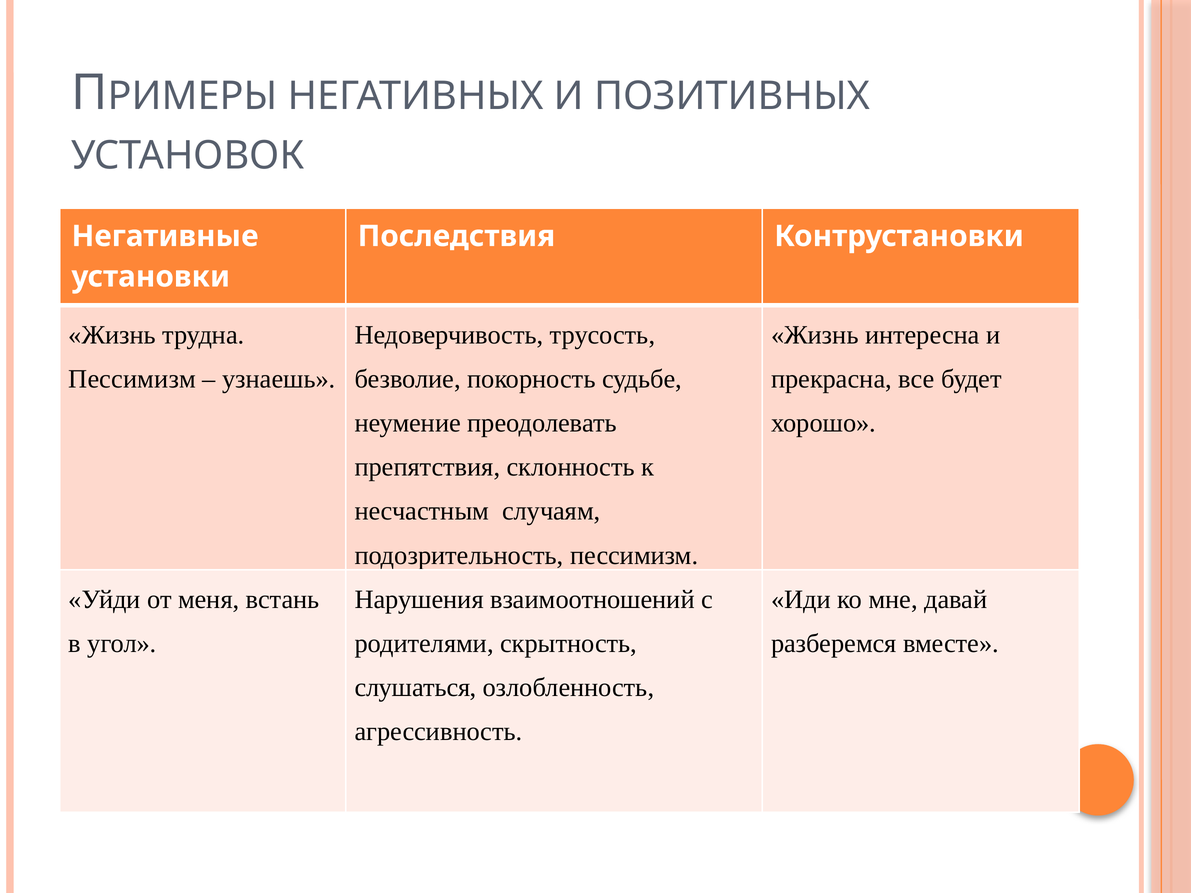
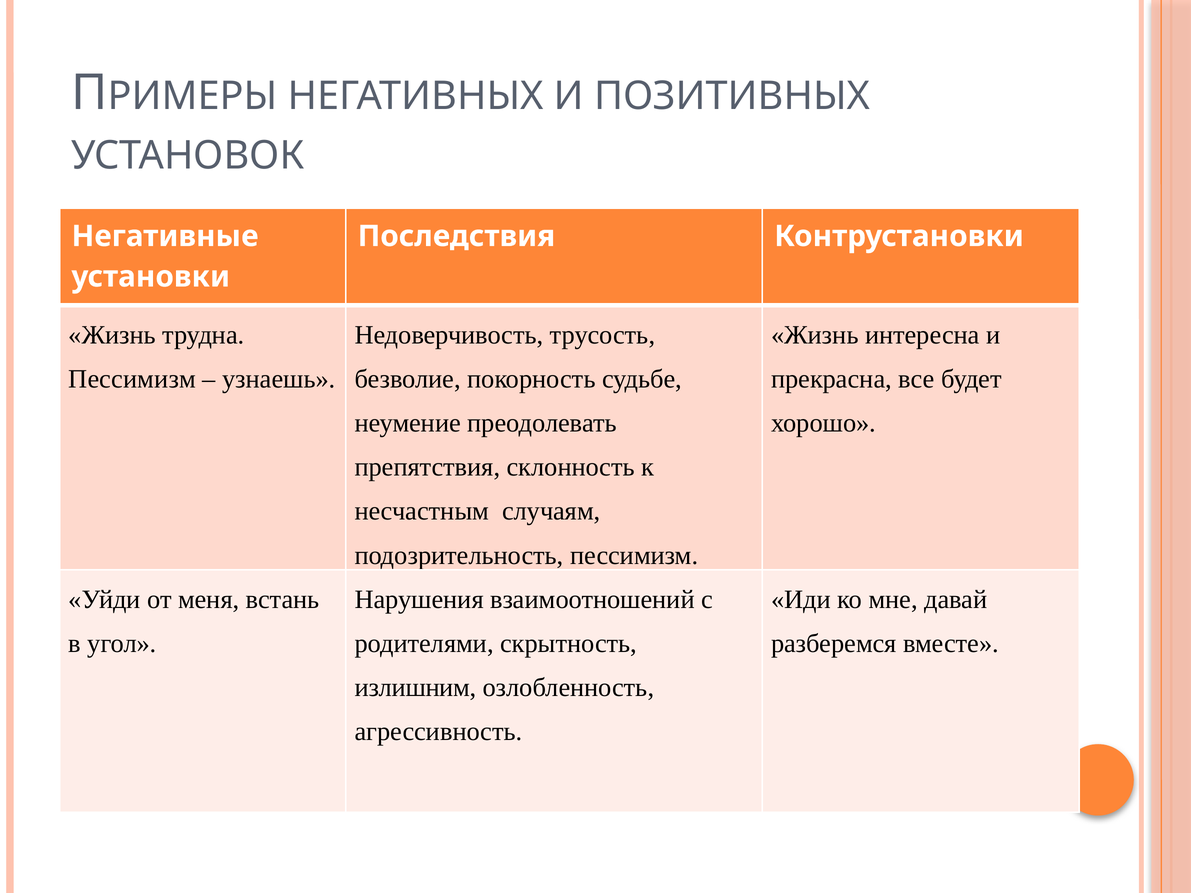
слушаться: слушаться -> излишним (416, 688)
